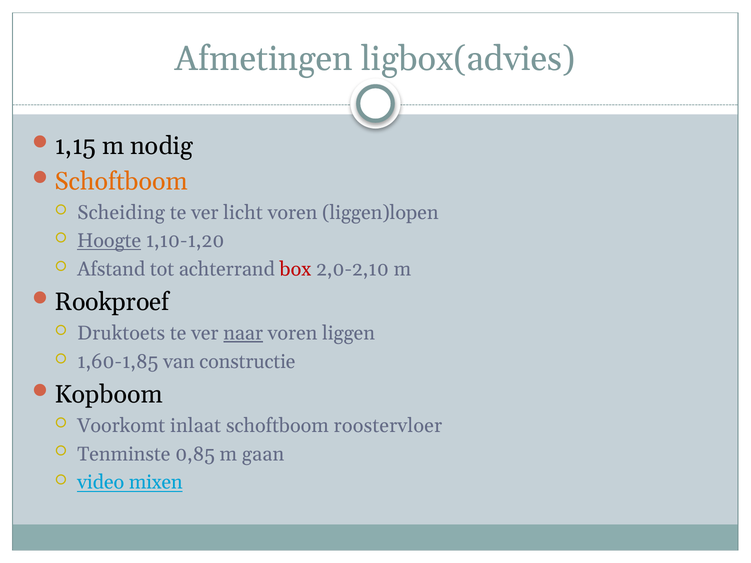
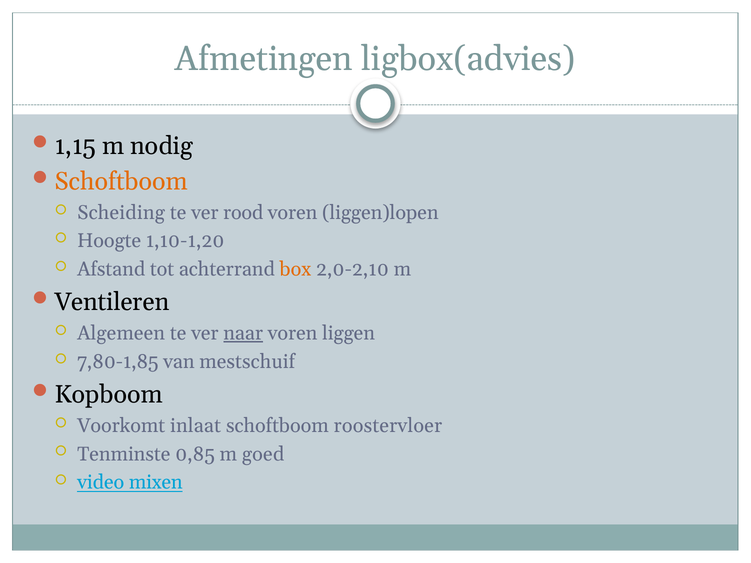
licht: licht -> rood (243, 213)
Hoogte underline: present -> none (109, 241)
box colour: red -> orange (295, 269)
Rookproef: Rookproef -> Ventileren (112, 302)
Druktoets: Druktoets -> Algemeen (121, 333)
1,60-1,85: 1,60-1,85 -> 7,80-1,85 (118, 362)
constructie: constructie -> mestschuif (247, 362)
gaan: gaan -> goed (263, 454)
